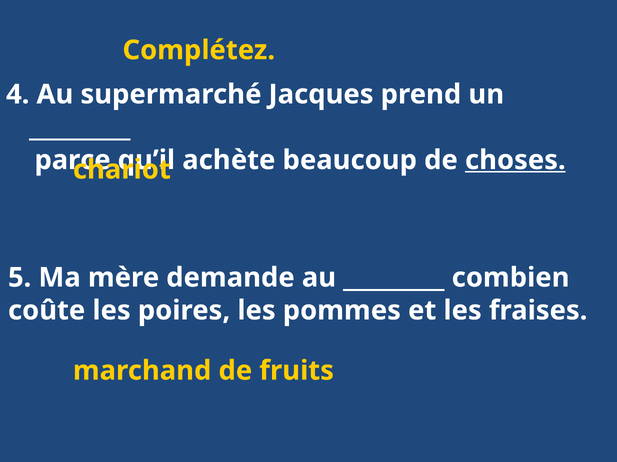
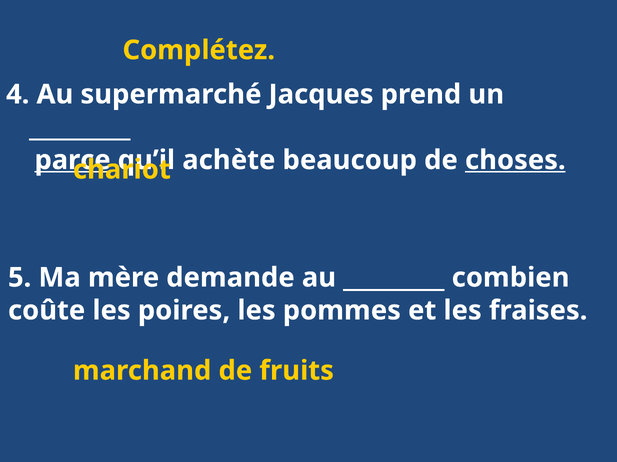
parce underline: none -> present (73, 160)
